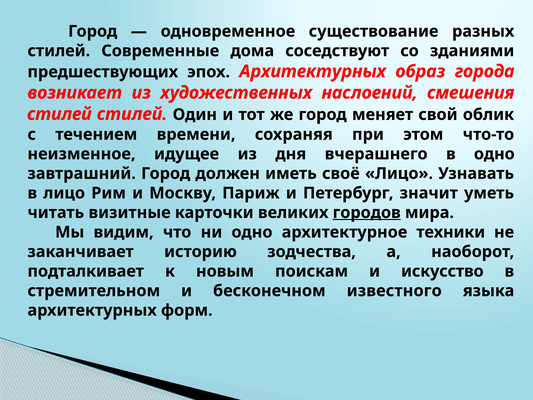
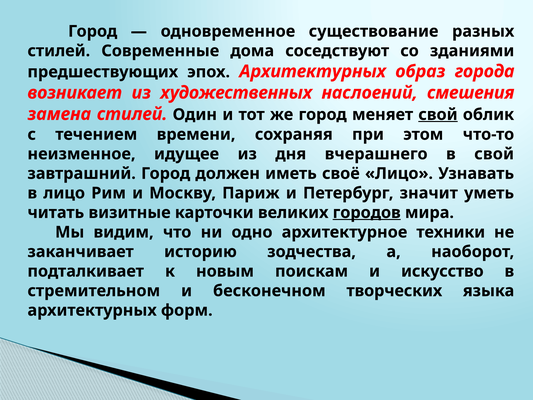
стилей: стилей -> замена (59, 114)
свой underline: none -> present (438, 114)
в одно: одно -> свой (494, 154)
известного: известного -> творческих (394, 291)
